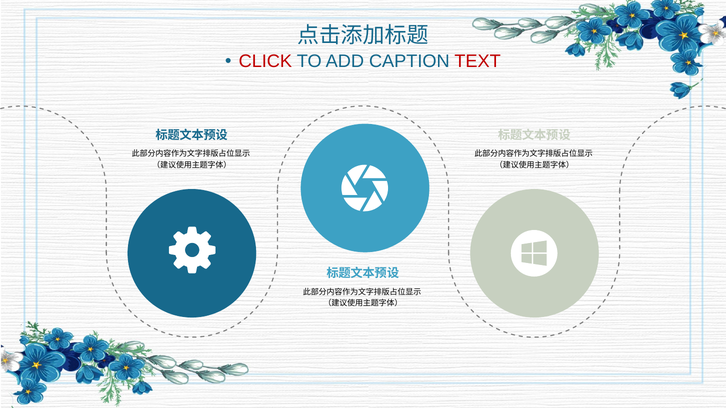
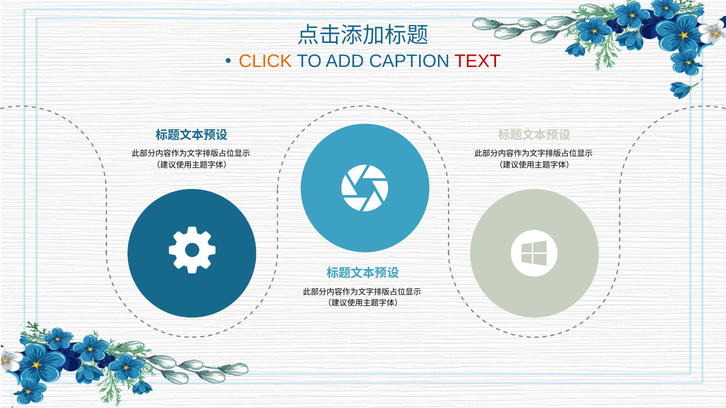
CLICK colour: red -> orange (265, 62)
